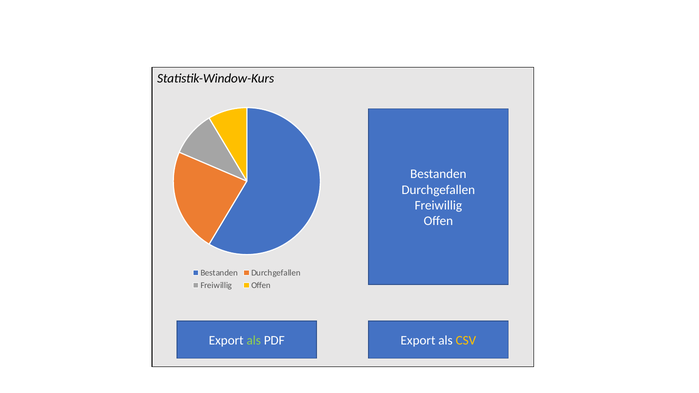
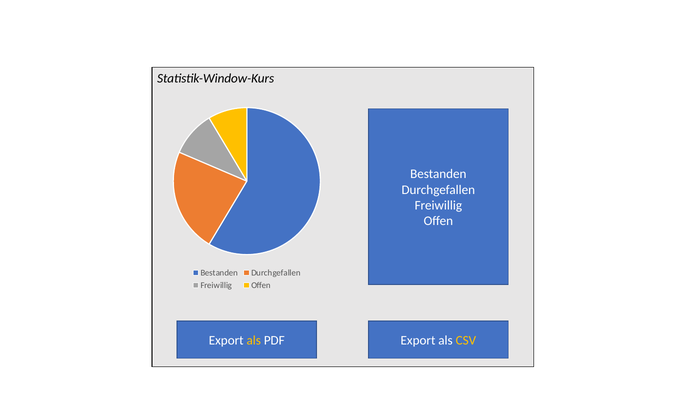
als colour: light green -> yellow (254, 341)
